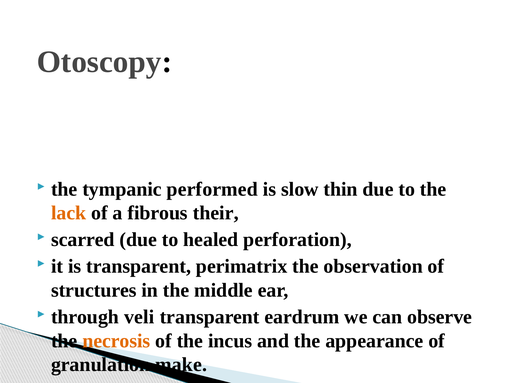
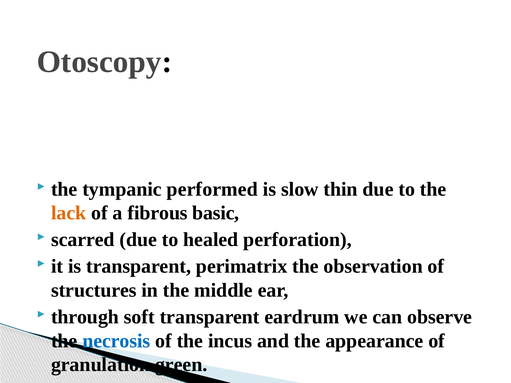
their: their -> basic (216, 213)
veli: veli -> soft (139, 317)
necrosis colour: orange -> blue (116, 341)
make: make -> green (181, 365)
